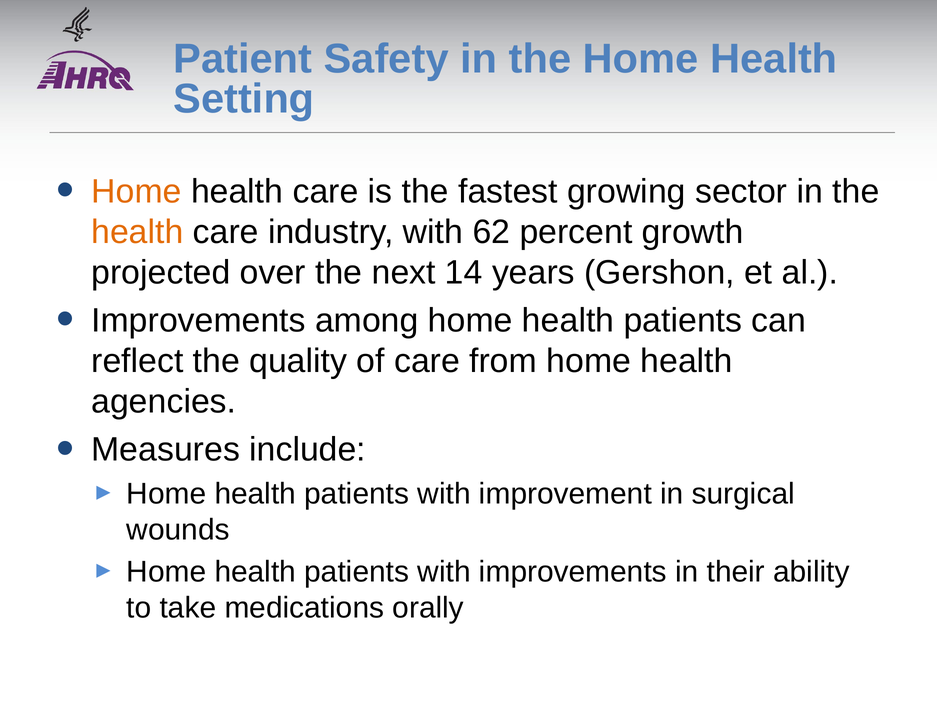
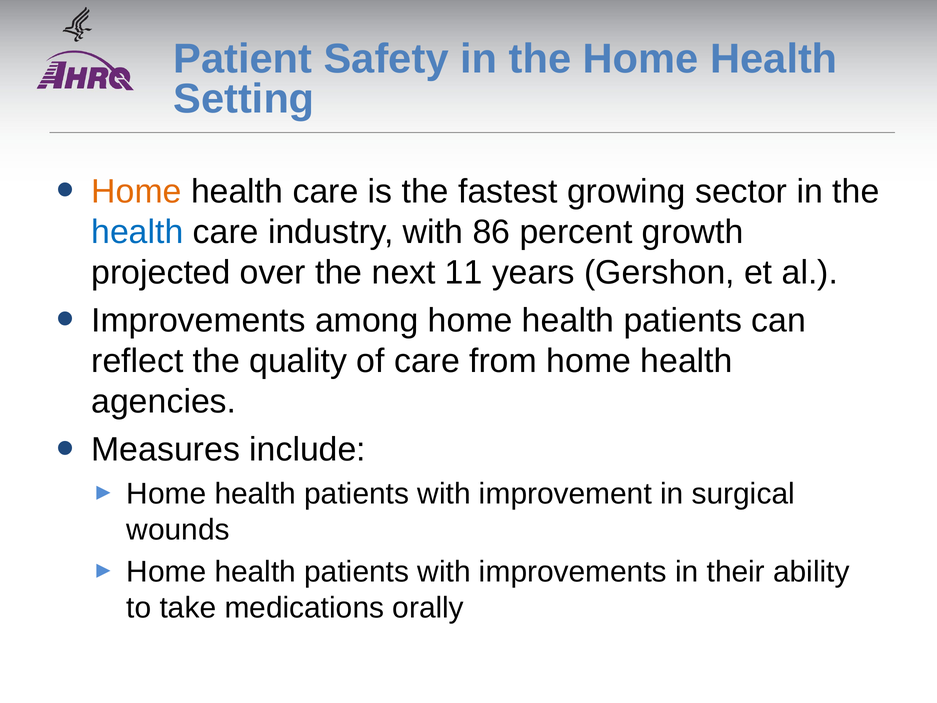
health colour: orange -> blue (137, 232)
62: 62 -> 86 (491, 232)
14: 14 -> 11 (464, 272)
